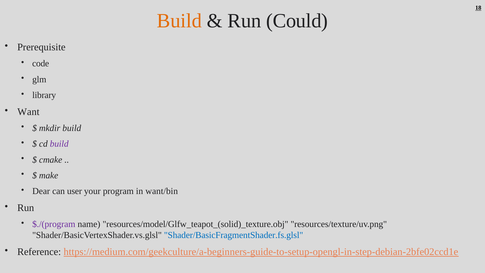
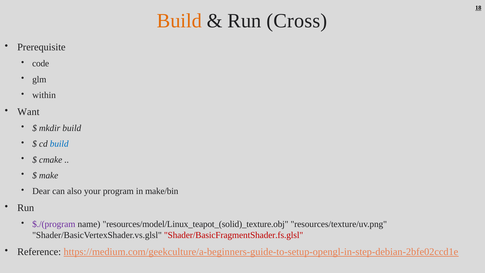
Could: Could -> Cross (297, 21)
library: library -> within (44, 95)
build colour: purple -> blue (59, 144)
user: user -> also (74, 191)
want/bin: want/bin -> make/bin (162, 191)
resources/model/Glfw_teapot_(solid)_texture.obj: resources/model/Glfw_teapot_(solid)_texture.obj -> resources/model/Linux_teapot_(solid)_texture.obj (196, 224)
Shader/BasicFragmentShader.fs.glsl colour: blue -> red (234, 235)
